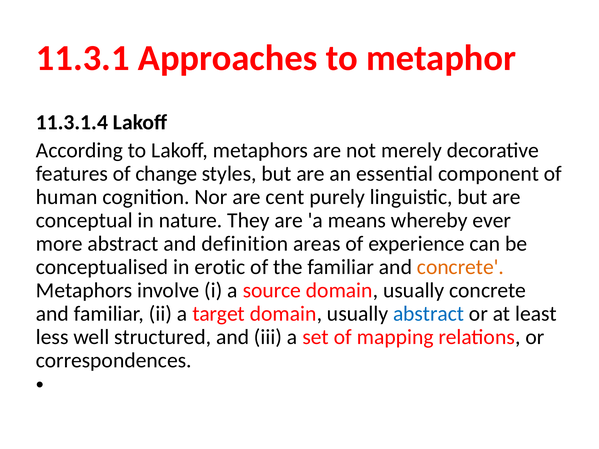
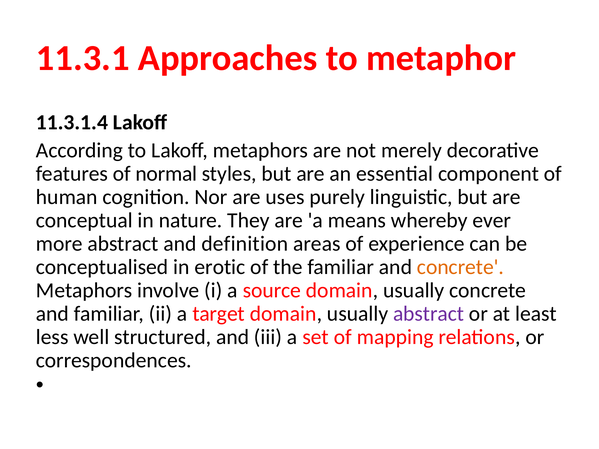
change: change -> normal (166, 174)
cent: cent -> uses (285, 197)
abstract colour: blue -> purple (429, 314)
